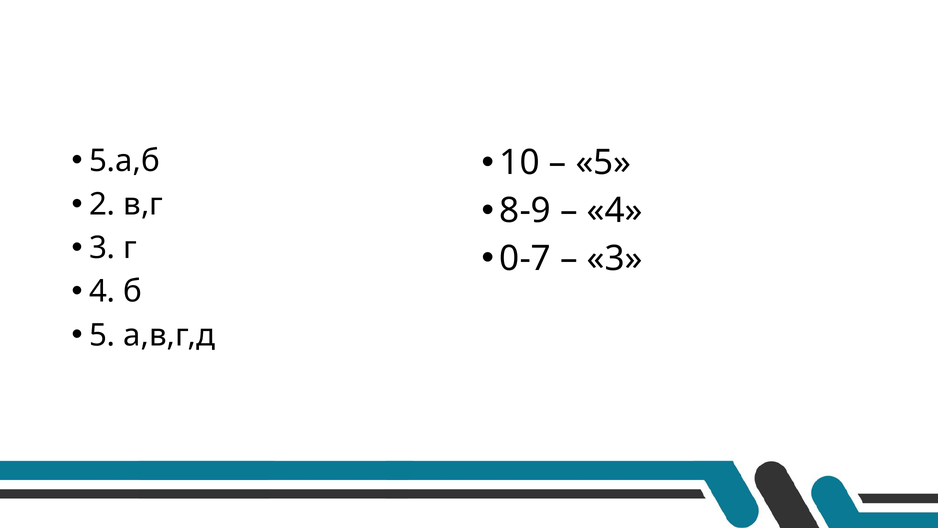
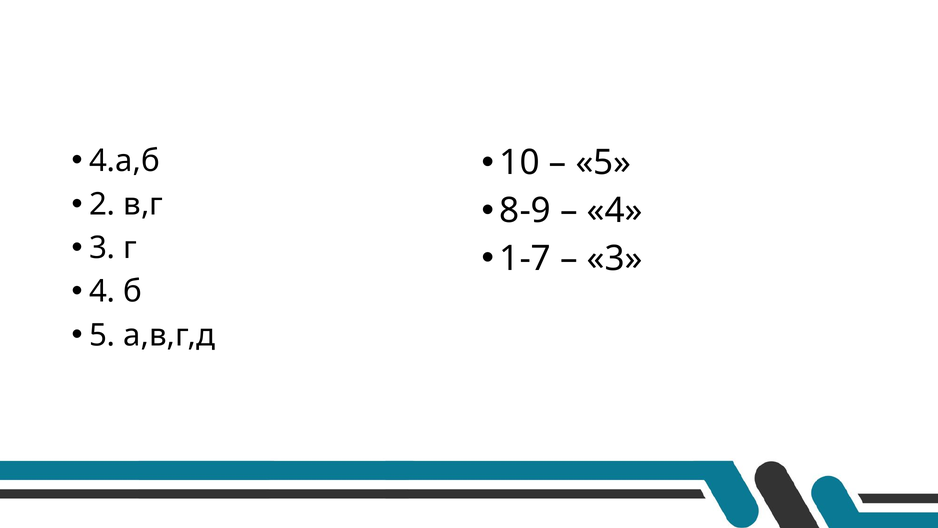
5.а,б: 5.а,б -> 4.а,б (124, 161)
0-7: 0-7 -> 1-7 (525, 258)
